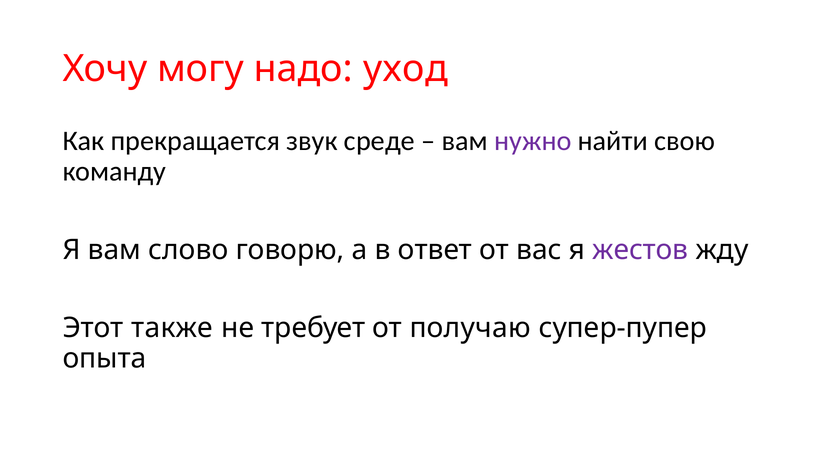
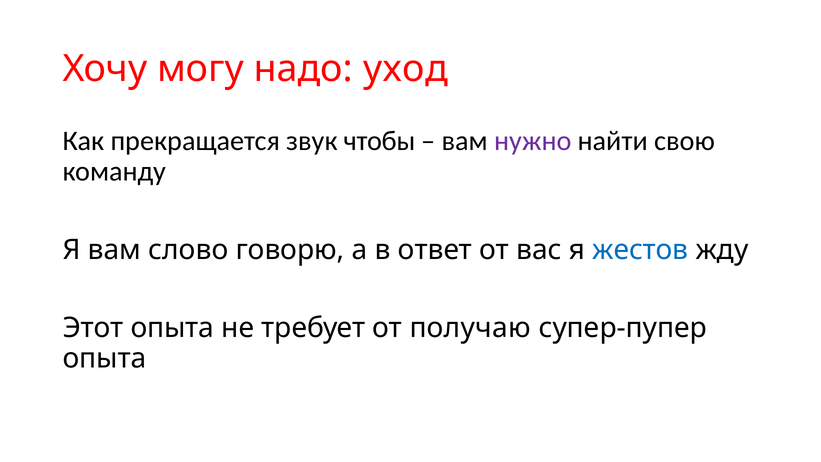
среде: среде -> чтобы (380, 141)
жестов colour: purple -> blue (640, 250)
Этот также: также -> опыта (172, 328)
